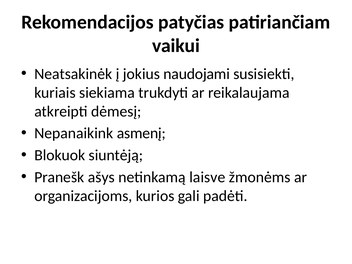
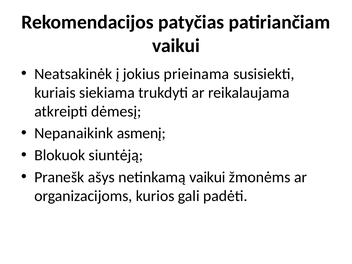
naudojami: naudojami -> prieinama (196, 74)
netinkamą laisve: laisve -> vaikui (207, 177)
